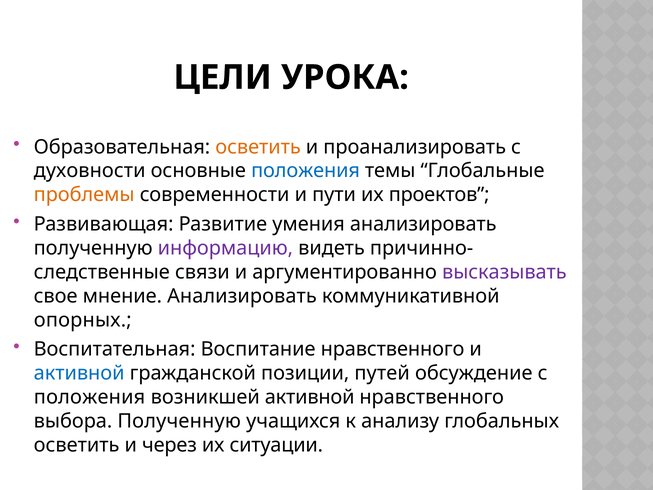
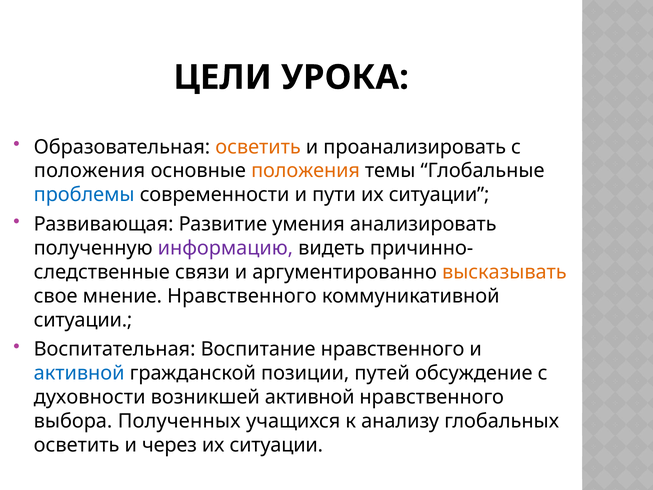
духовности: духовности -> положения (90, 171)
положения colour: blue -> orange (306, 171)
проблемы colour: orange -> blue (84, 195)
пути их проектов: проектов -> ситуации (439, 195)
высказывать colour: purple -> orange (504, 272)
мнение Анализировать: Анализировать -> Нравственного (242, 296)
опорных: опорных -> ситуации (83, 320)
положения: положения -> духовности (90, 397)
выбора Полученную: Полученную -> Полученных (179, 421)
